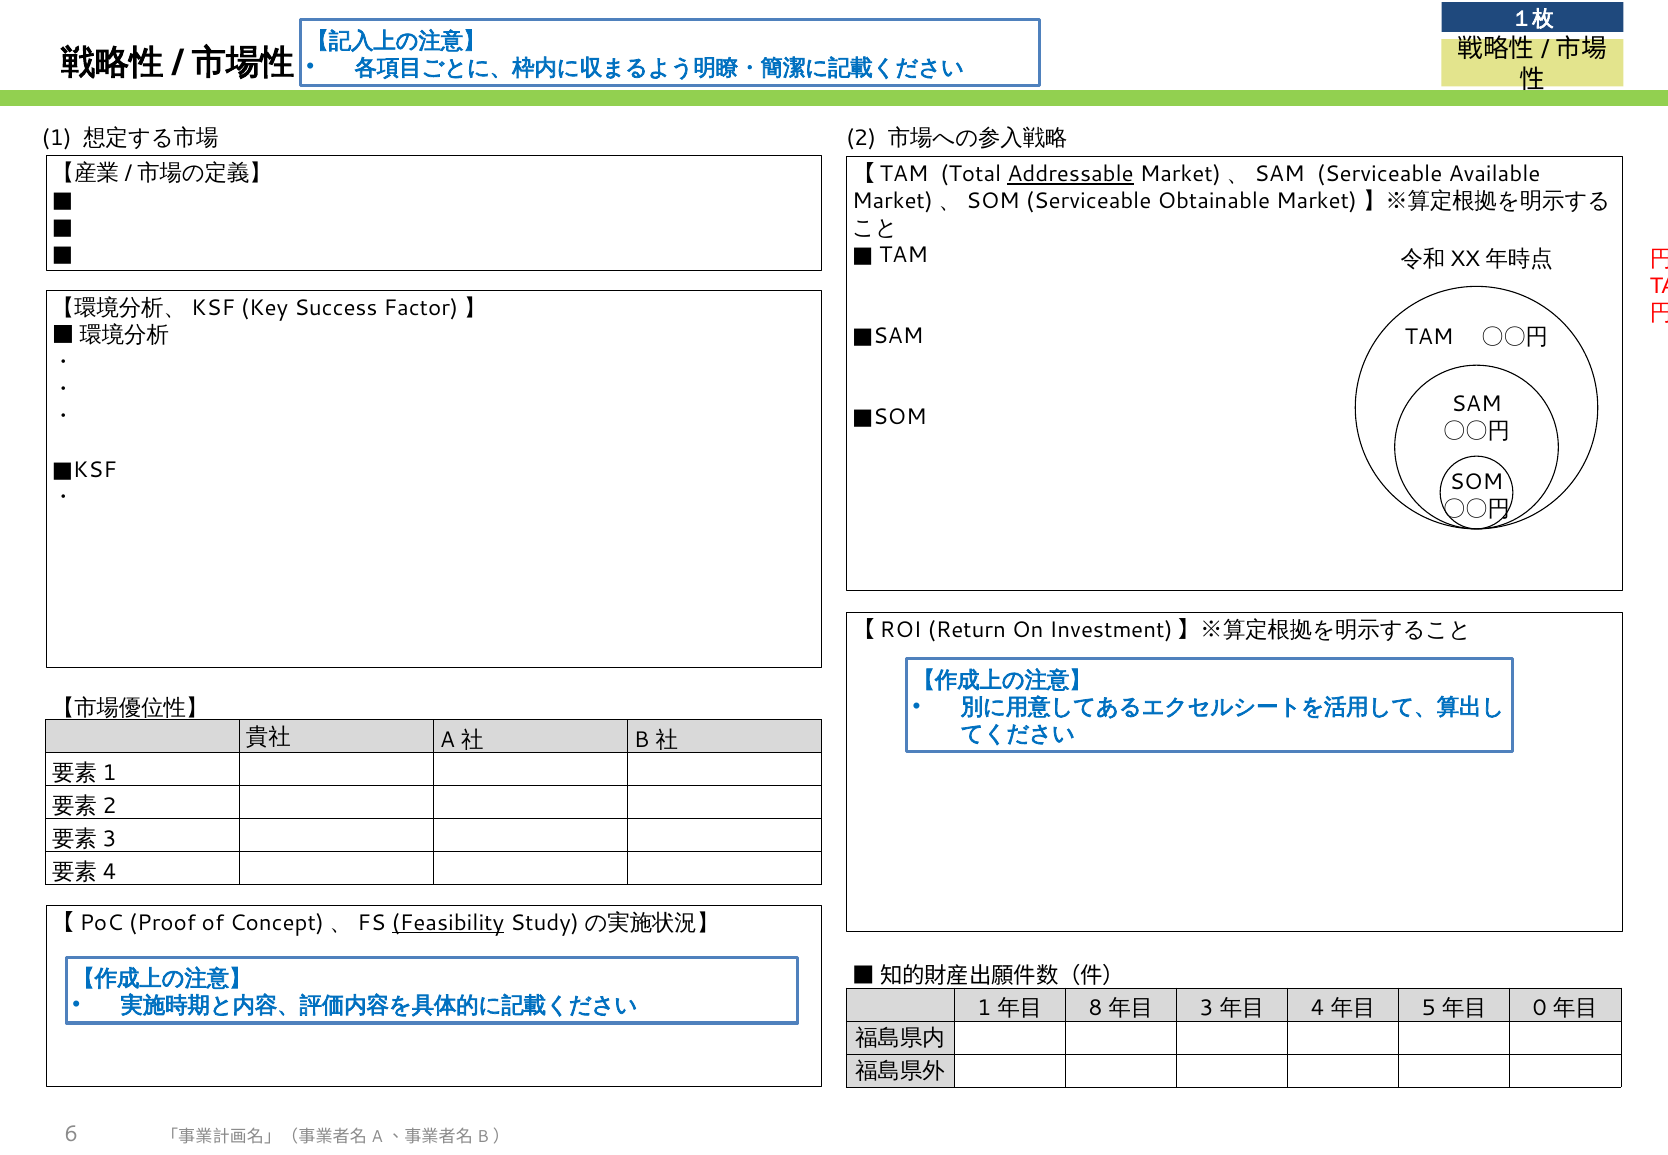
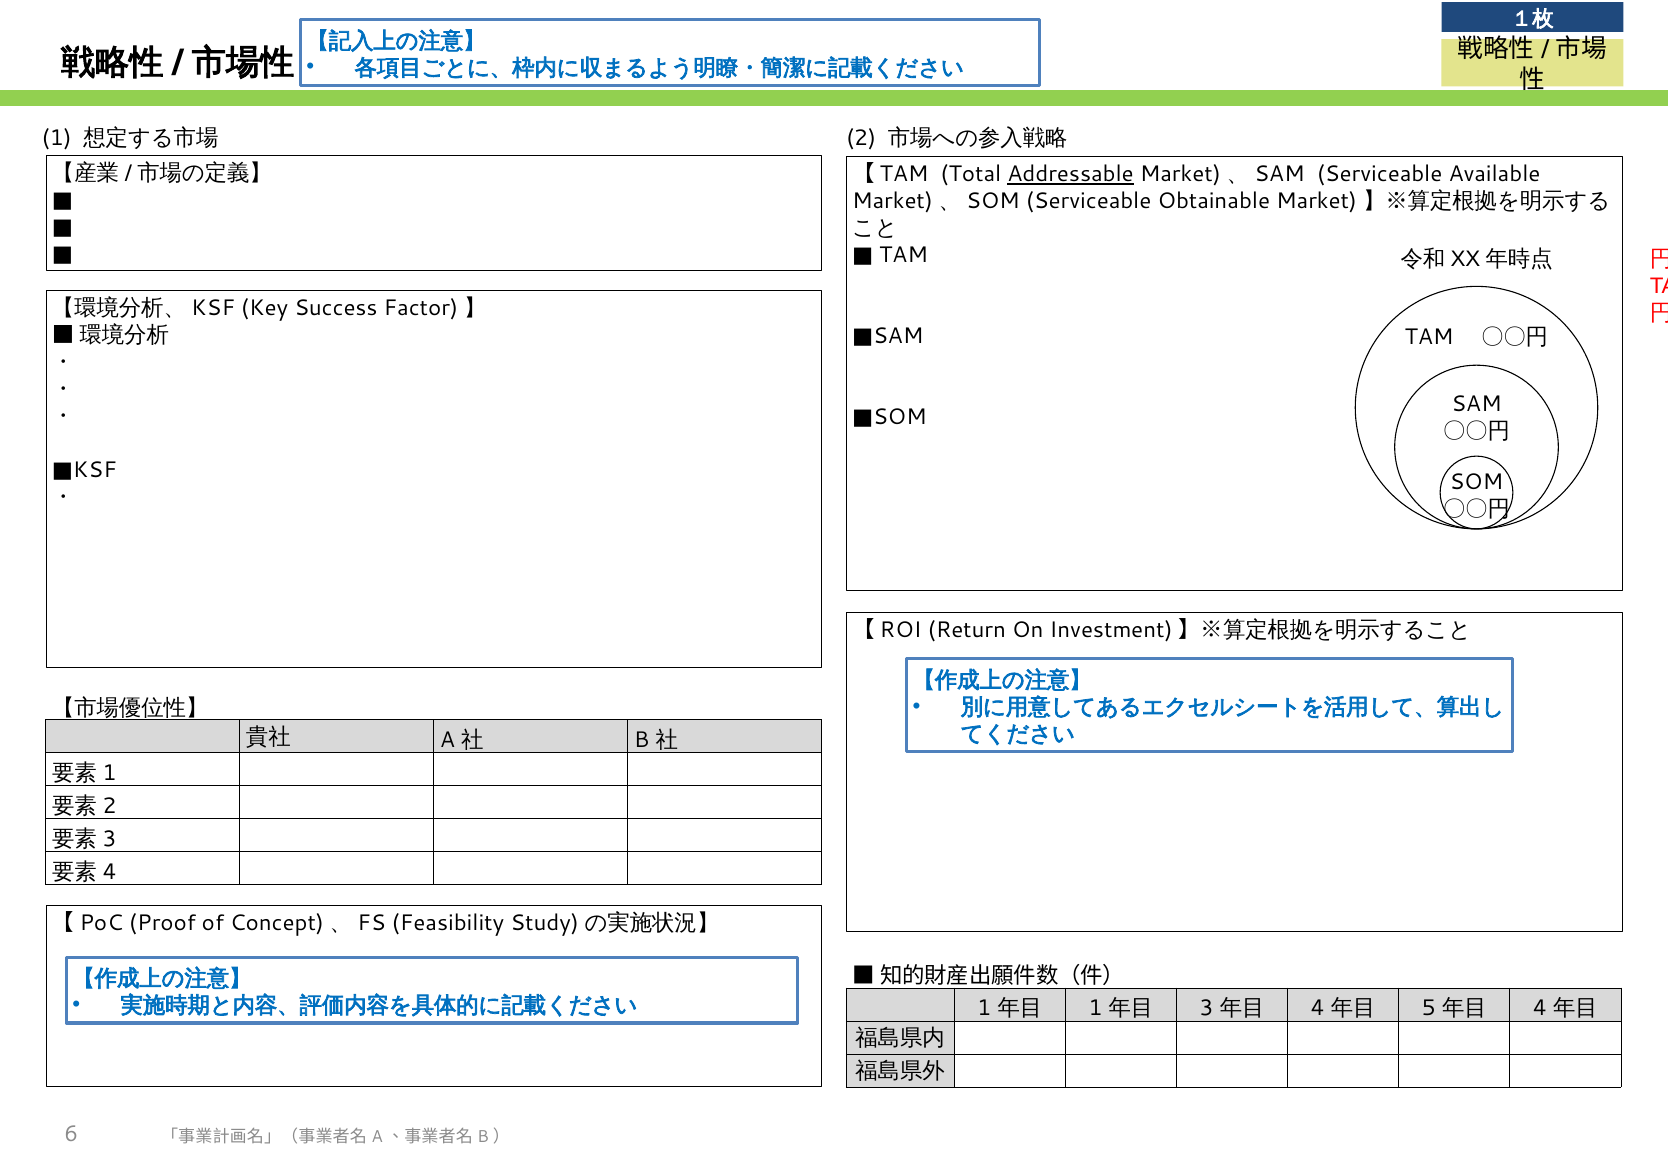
Feasibility underline: present -> none (448, 923)
8: 8 -> 1 (1095, 1008)
0: 0 -> 4 (1540, 1008)
